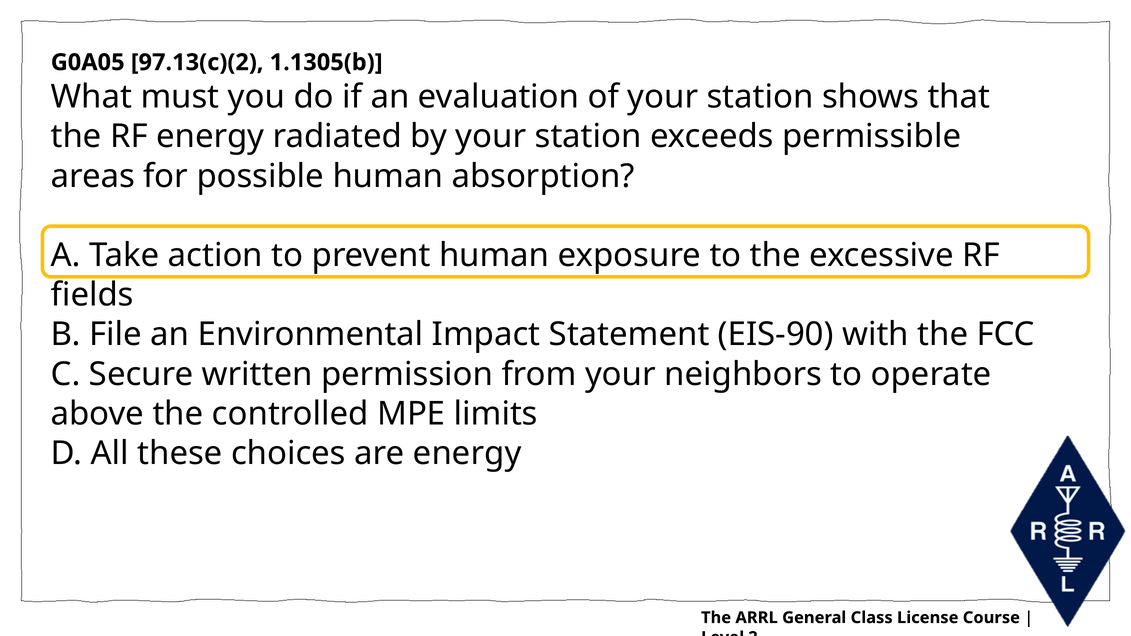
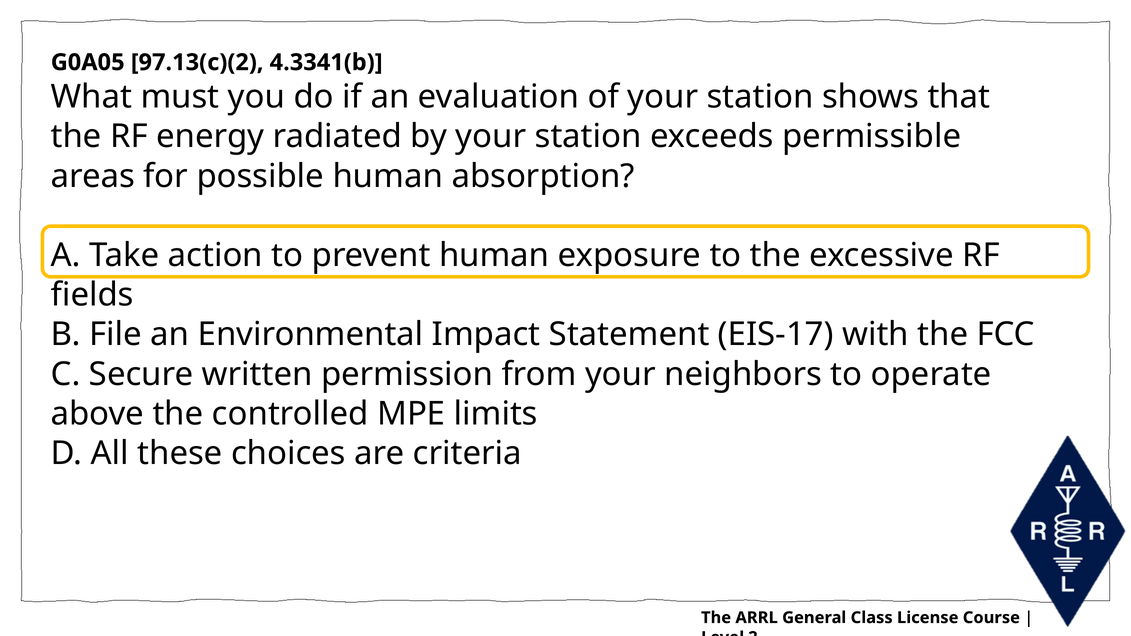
1.1305(b: 1.1305(b -> 4.3341(b (326, 62)
EIS-90: EIS-90 -> EIS-17 (776, 335)
are energy: energy -> criteria (467, 453)
